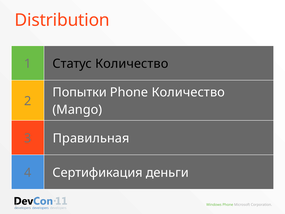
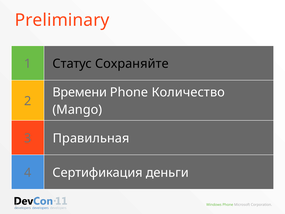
Distribution: Distribution -> Preliminary (62, 20)
Статус Количество: Количество -> Сохраняйте (132, 64)
Попытки: Попытки -> Времени (80, 92)
